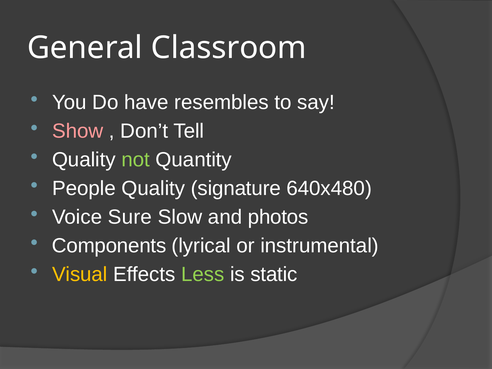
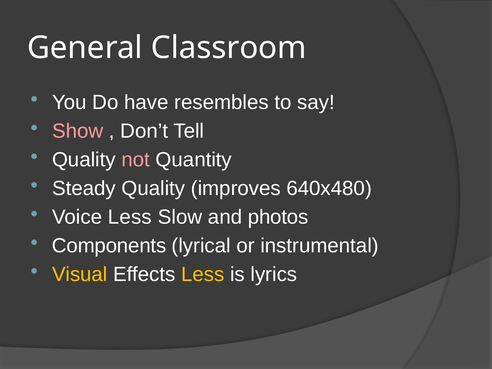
not colour: light green -> pink (136, 160)
People: People -> Steady (84, 188)
signature: signature -> improves (236, 188)
Voice Sure: Sure -> Less (130, 217)
Less colour: light green -> yellow (203, 274)
static: static -> lyrics (274, 274)
